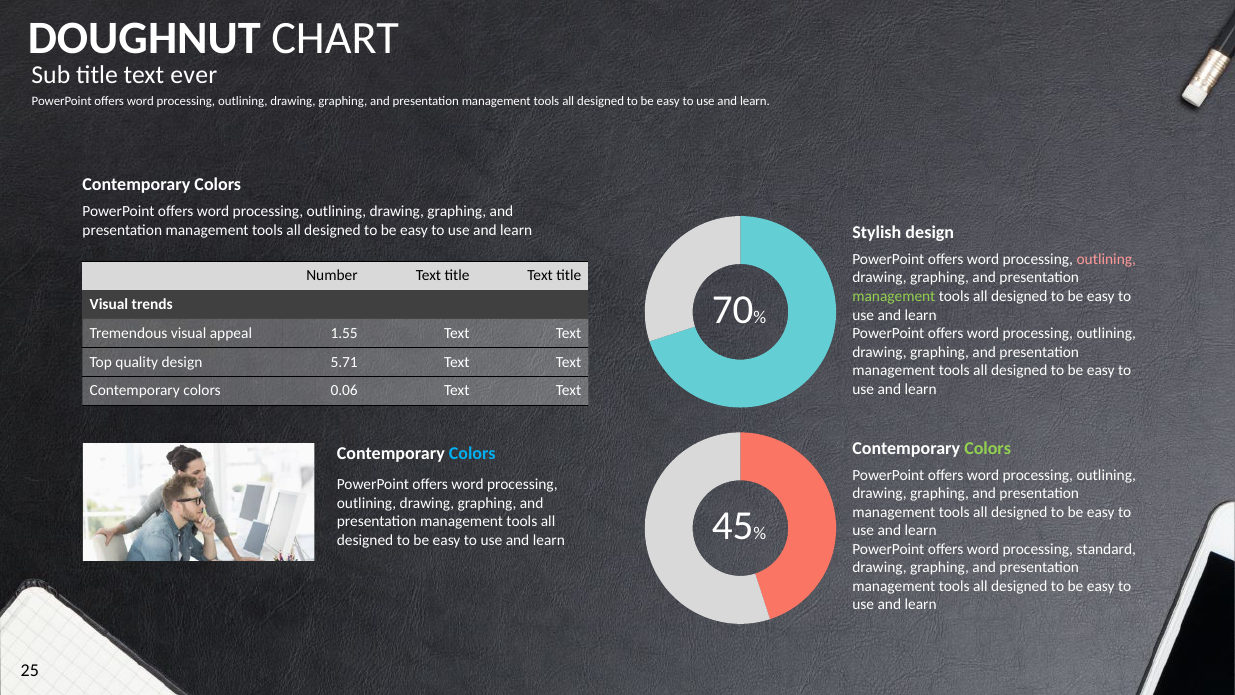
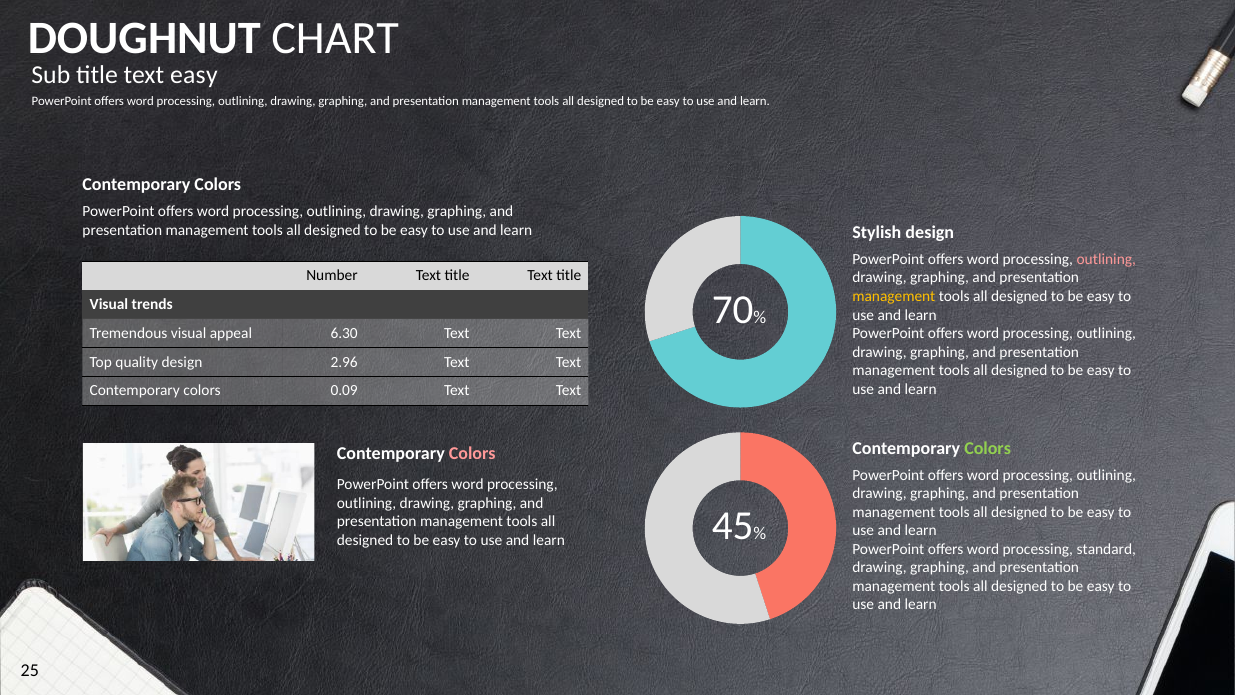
text ever: ever -> easy (194, 75)
management colour: light green -> yellow (894, 296)
1.55: 1.55 -> 6.30 (344, 333)
5.71: 5.71 -> 2.96 (344, 362)
0.06: 0.06 -> 0.09 (344, 391)
Colors colour: light blue -> pink (472, 453)
